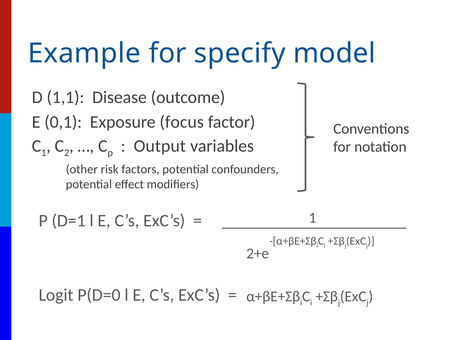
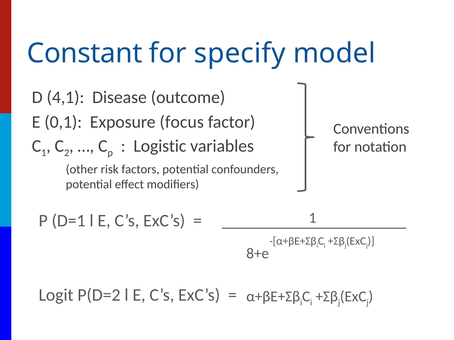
Example: Example -> Constant (85, 53)
1,1: 1,1 -> 4,1 (65, 98)
Output: Output -> Logistic (160, 146)
2+e: 2+e -> 8+e (258, 254)
P(D=0: P(D=0 -> P(D=2 (99, 295)
